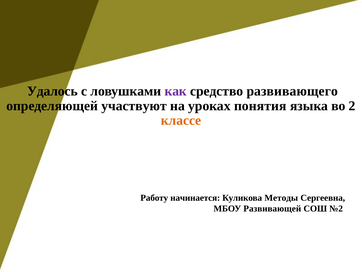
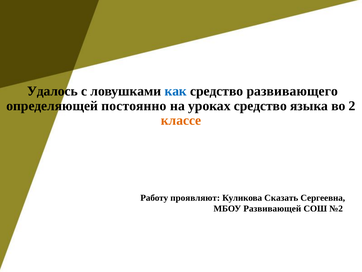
как colour: purple -> blue (176, 91)
участвуют: участвуют -> постоянно (134, 106)
уроках понятия: понятия -> средство (260, 106)
начинается: начинается -> проявляют (195, 197)
Методы: Методы -> Сказать (281, 197)
